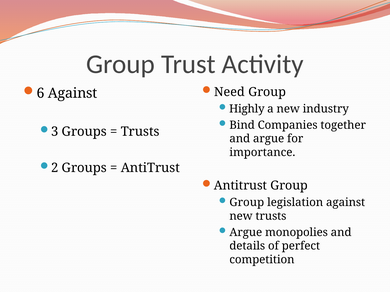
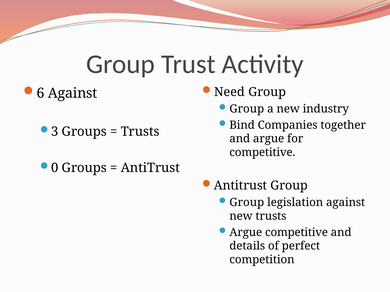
Highly: Highly -> Group (247, 109)
importance: importance -> competitive (262, 153)
2: 2 -> 0 (55, 168)
Argue monopolies: monopolies -> competitive (297, 233)
